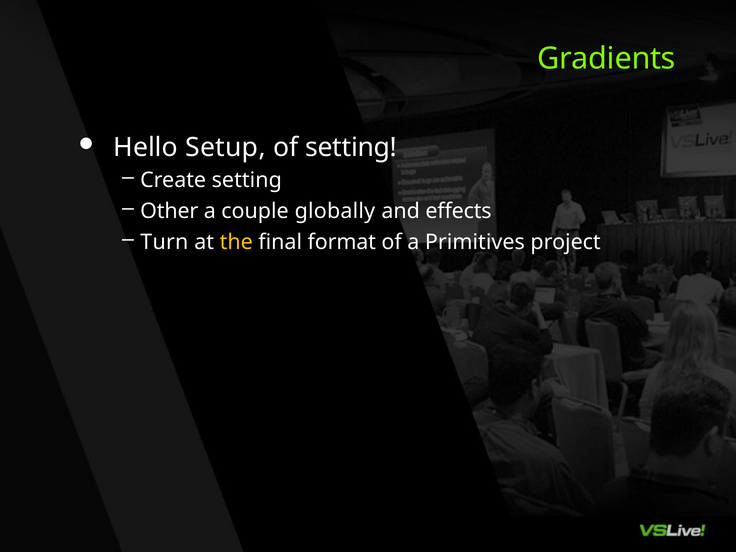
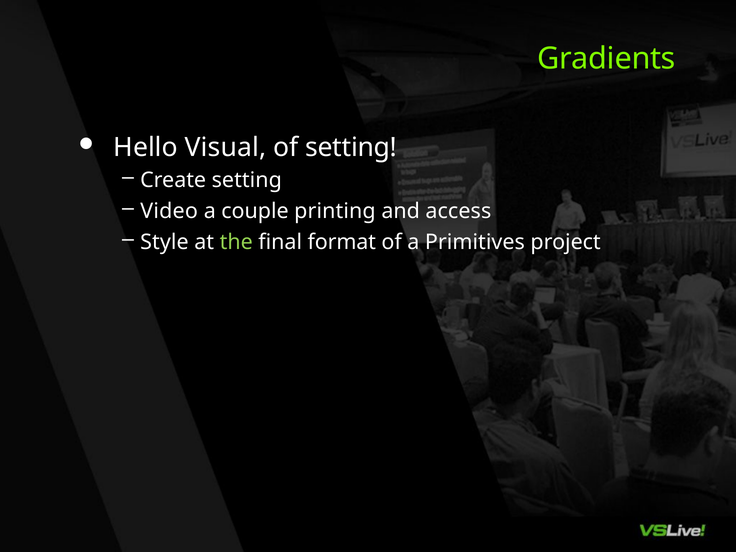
Setup: Setup -> Visual (226, 148)
Other: Other -> Video (169, 211)
globally: globally -> printing (335, 211)
effects: effects -> access (458, 211)
Turn: Turn -> Style (164, 242)
the colour: yellow -> light green (236, 242)
